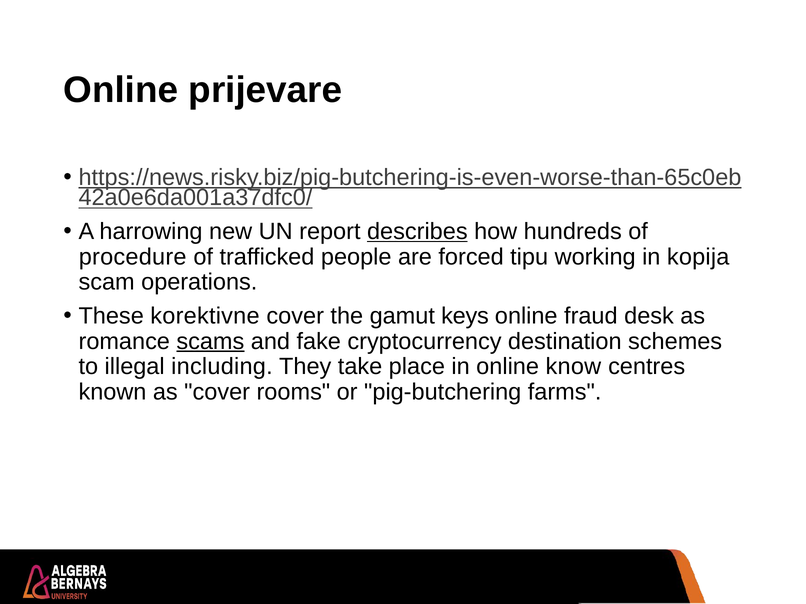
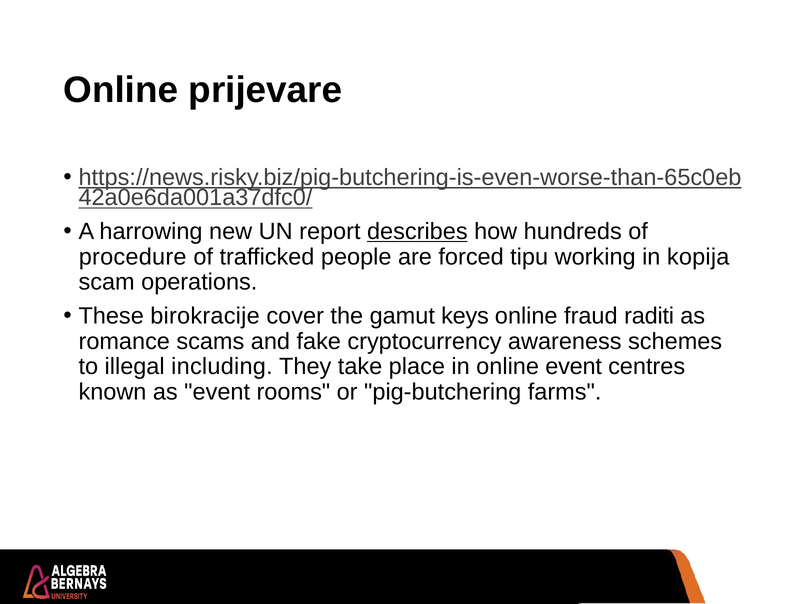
korektivne: korektivne -> birokracije (205, 316)
desk: desk -> raditi (649, 316)
scams underline: present -> none (210, 342)
destination: destination -> awareness (565, 342)
online know: know -> event (574, 367)
as cover: cover -> event (217, 392)
